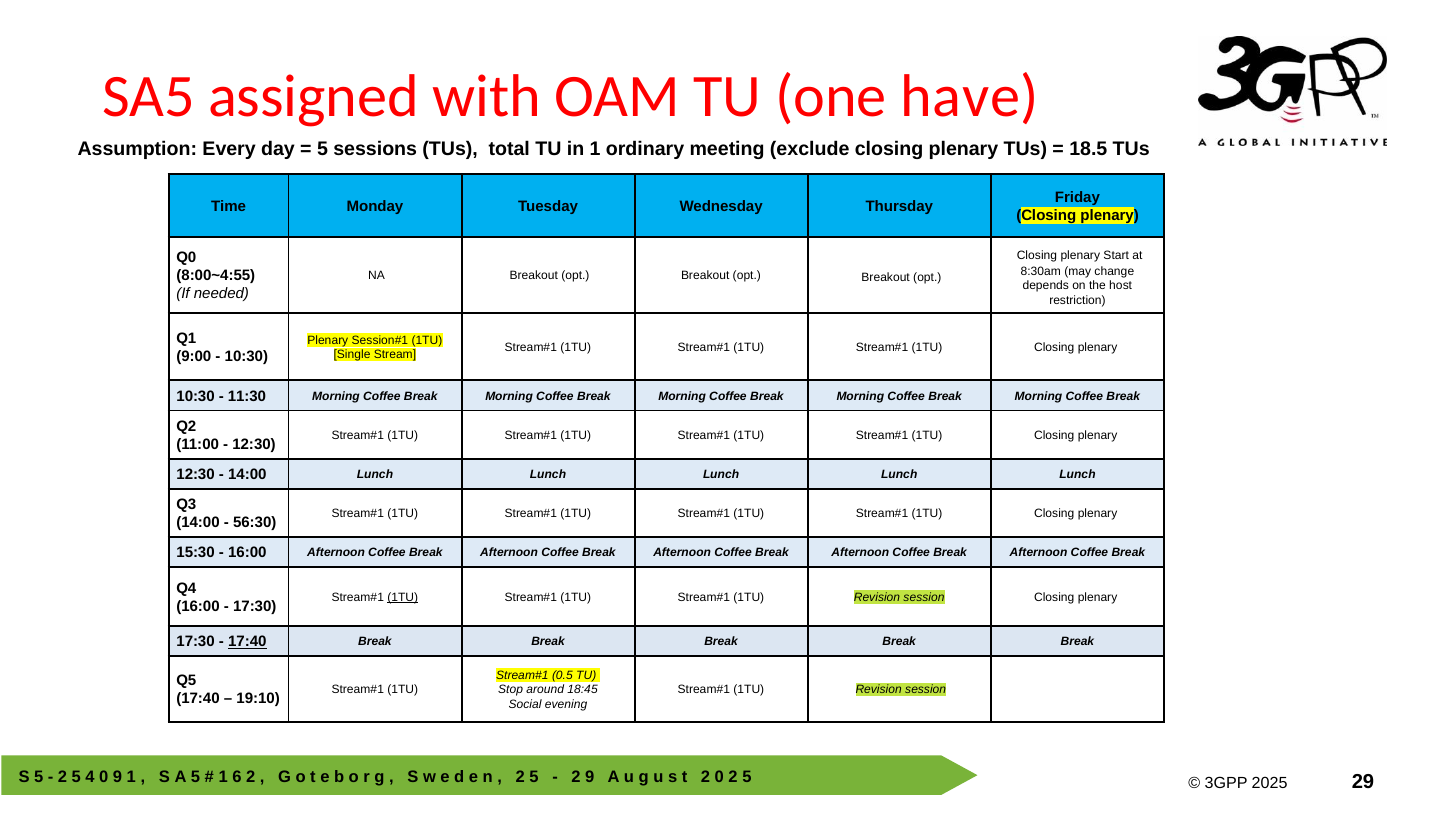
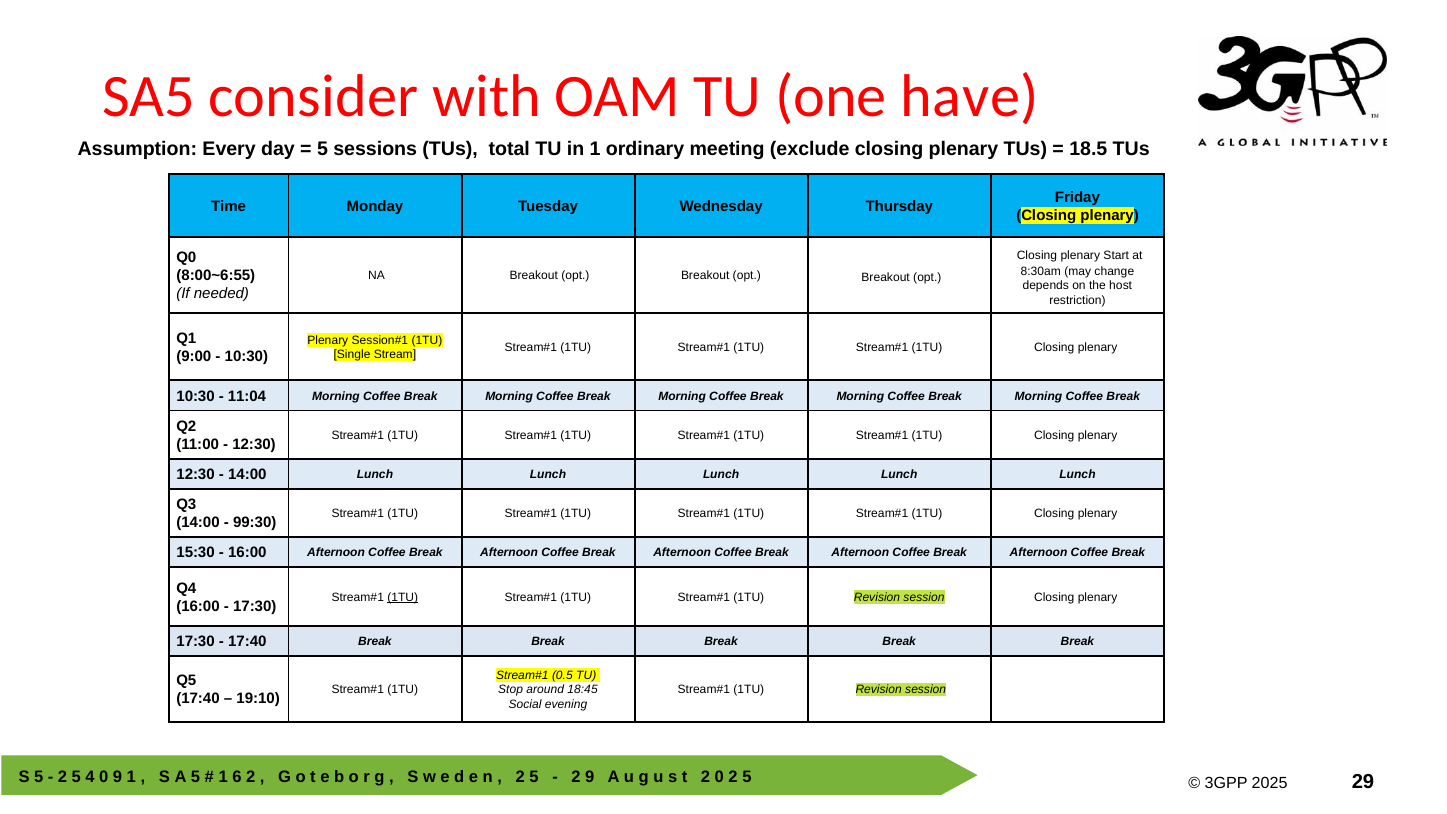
assigned: assigned -> consider (313, 96)
8:00~4:55: 8:00~4:55 -> 8:00~6:55 (216, 276)
11:30: 11:30 -> 11:04 (247, 396)
56:30: 56:30 -> 99:30 (255, 523)
17:40 underline: present -> none (247, 642)
